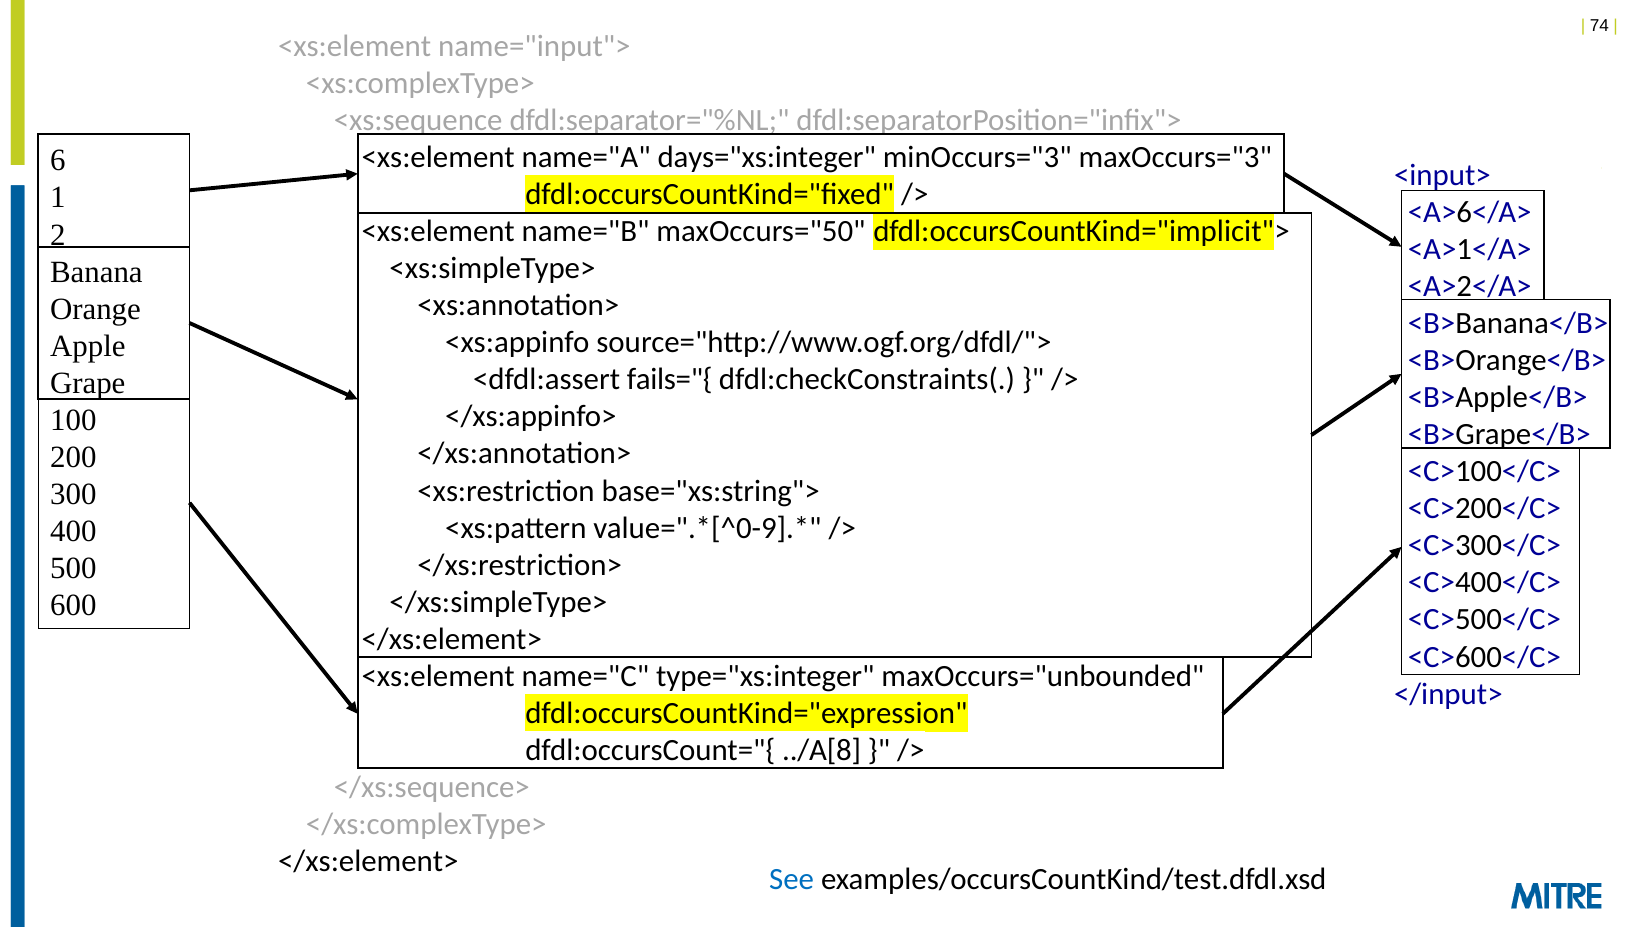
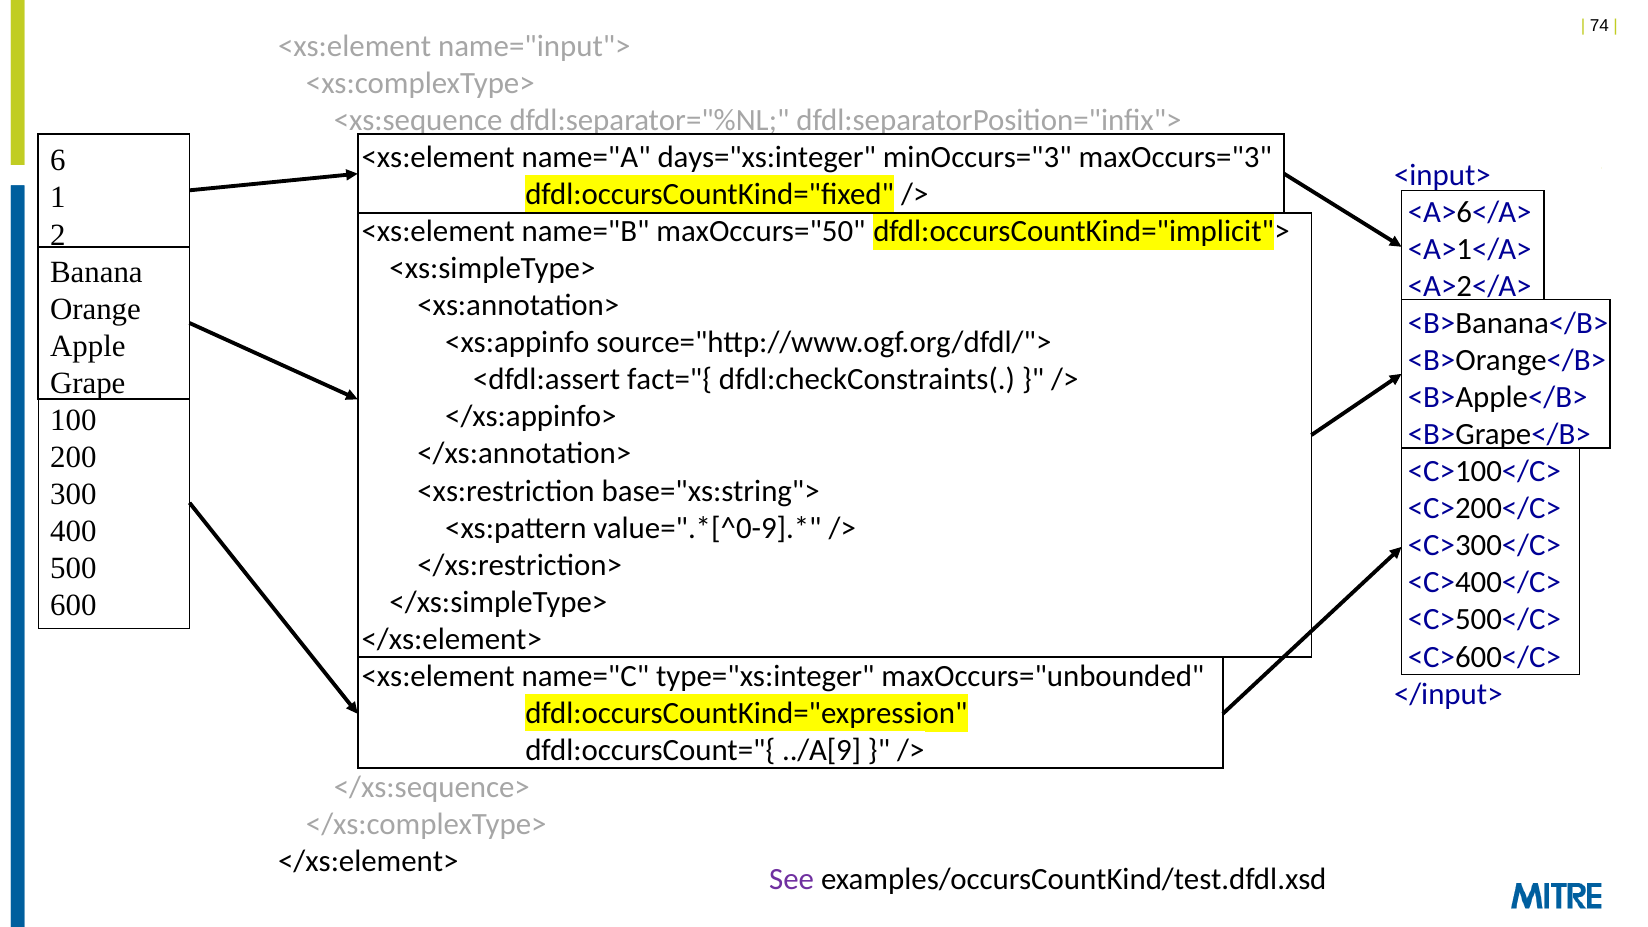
fails="{: fails="{ -> fact="{ (670, 380)
../A[8: ../A[8 -> ../A[9 (822, 750)
See colour: blue -> purple (792, 880)
